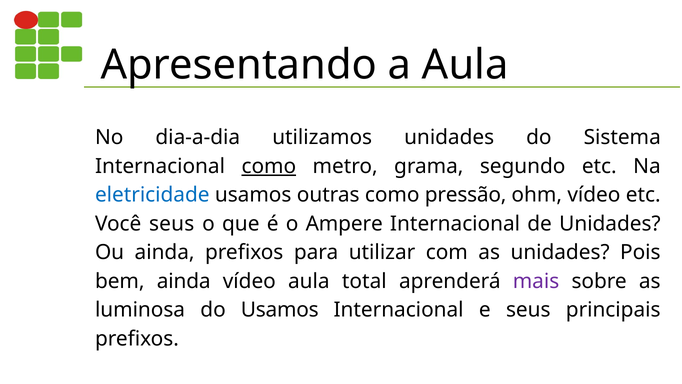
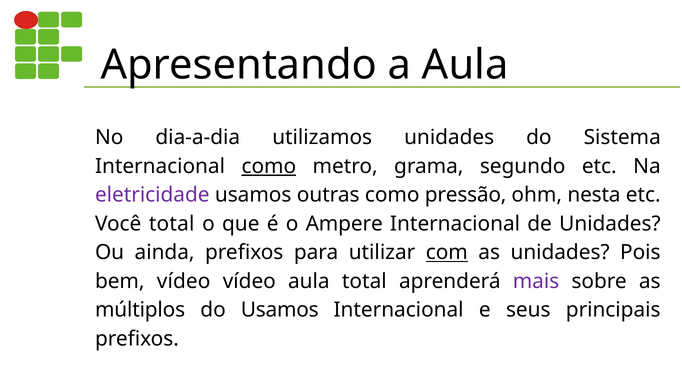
eletricidade colour: blue -> purple (152, 195)
ohm vídeo: vídeo -> nesta (594, 195)
Você seus: seus -> total (172, 224)
com underline: none -> present (447, 252)
bem ainda: ainda -> vídeo (184, 281)
luminosa: luminosa -> múltiplos (140, 310)
